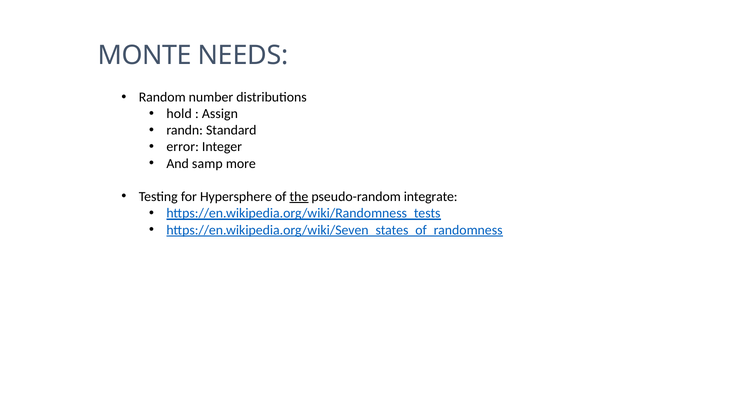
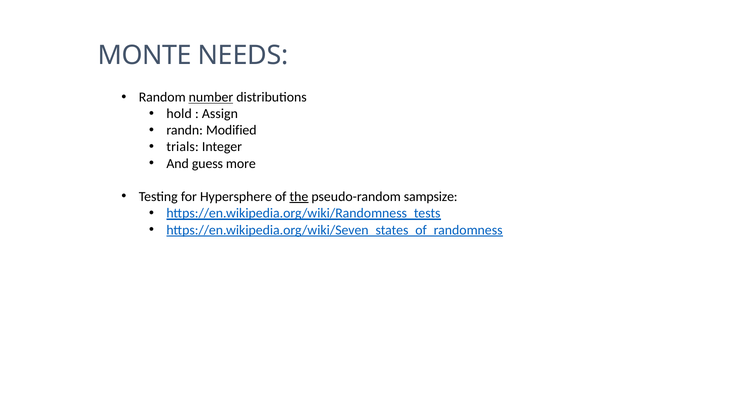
number underline: none -> present (211, 97)
Standard: Standard -> Modified (231, 131)
error: error -> trials (183, 147)
samp: samp -> guess (207, 164)
integrate: integrate -> sampsize (431, 197)
